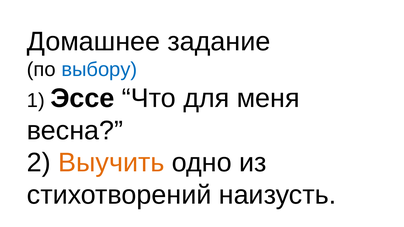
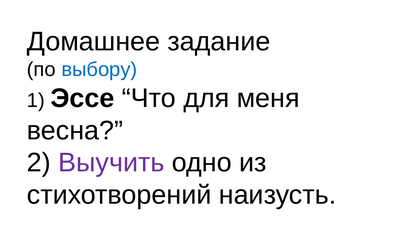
Выучить colour: orange -> purple (111, 163)
